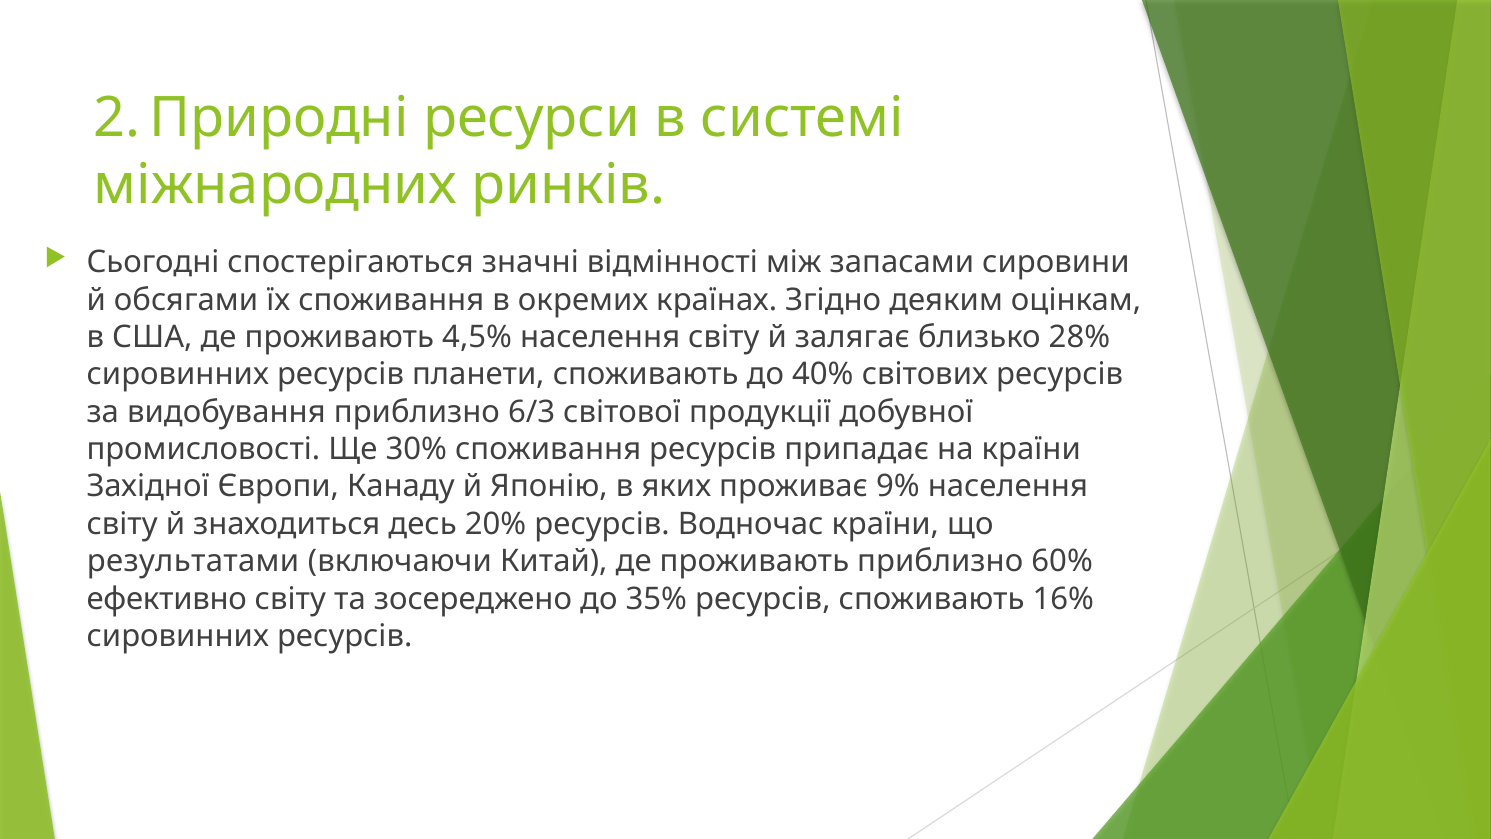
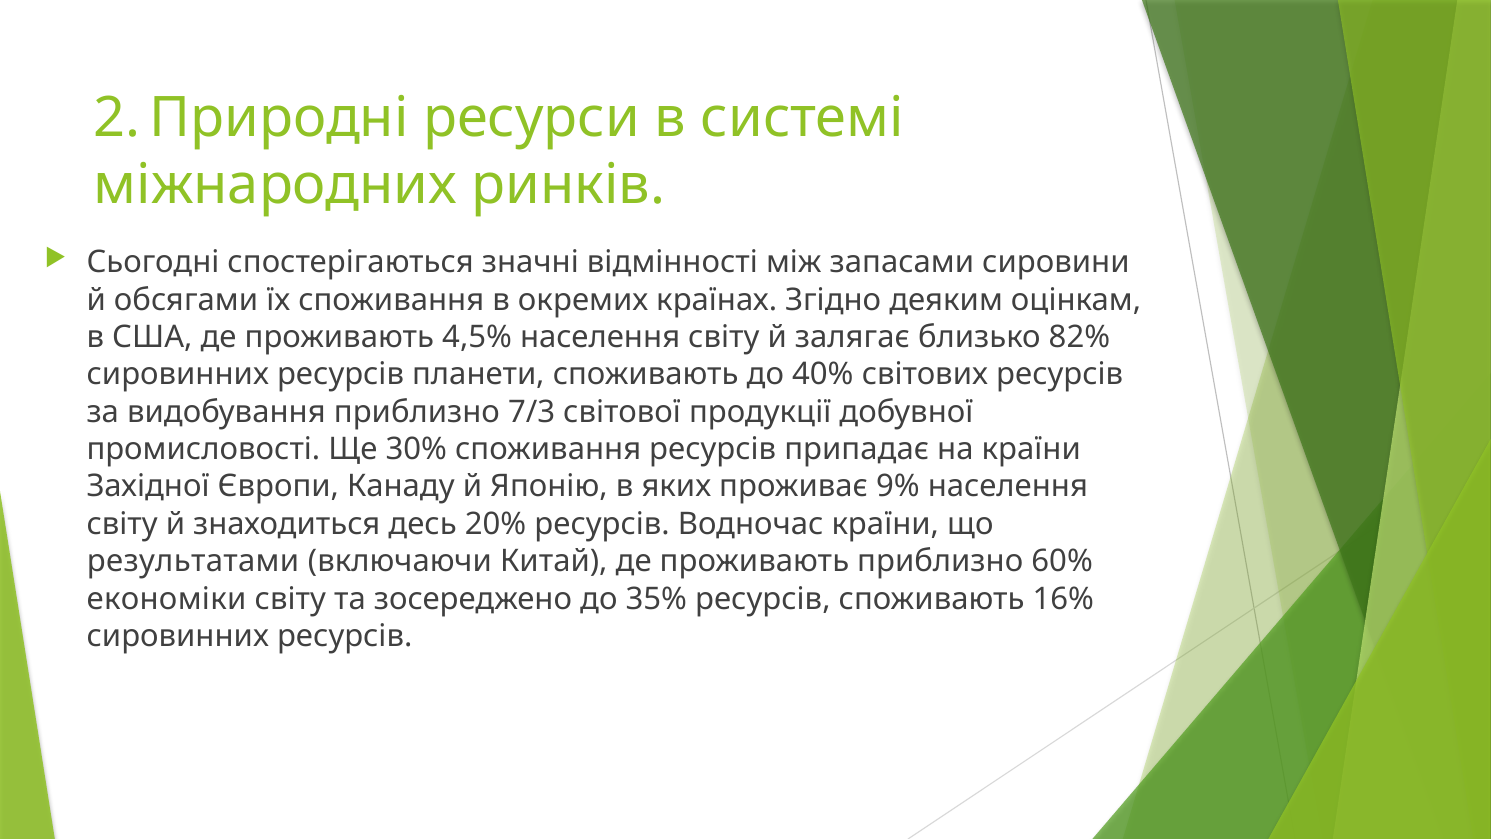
28%: 28% -> 82% (1079, 337)
6/3: 6/3 -> 7/3 (532, 412)
ефективно: ефективно -> економіки (166, 599)
